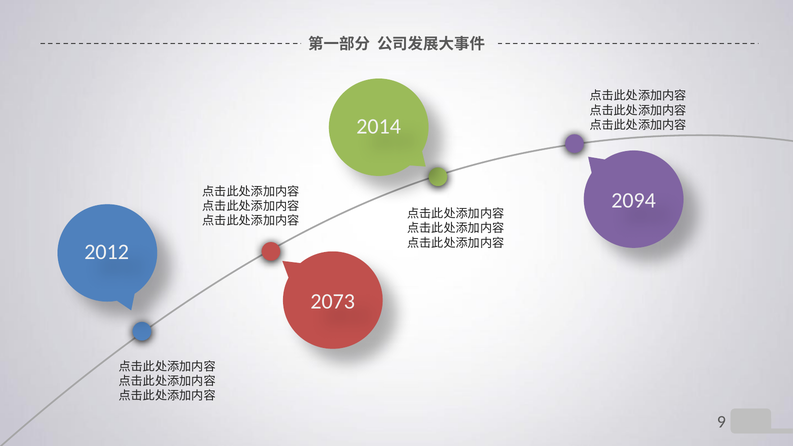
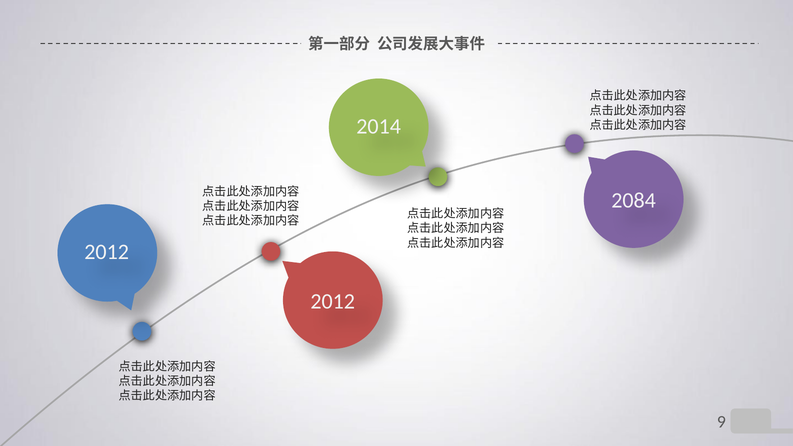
2094: 2094 -> 2084 (634, 201)
2073: 2073 -> 2012 (333, 302)
